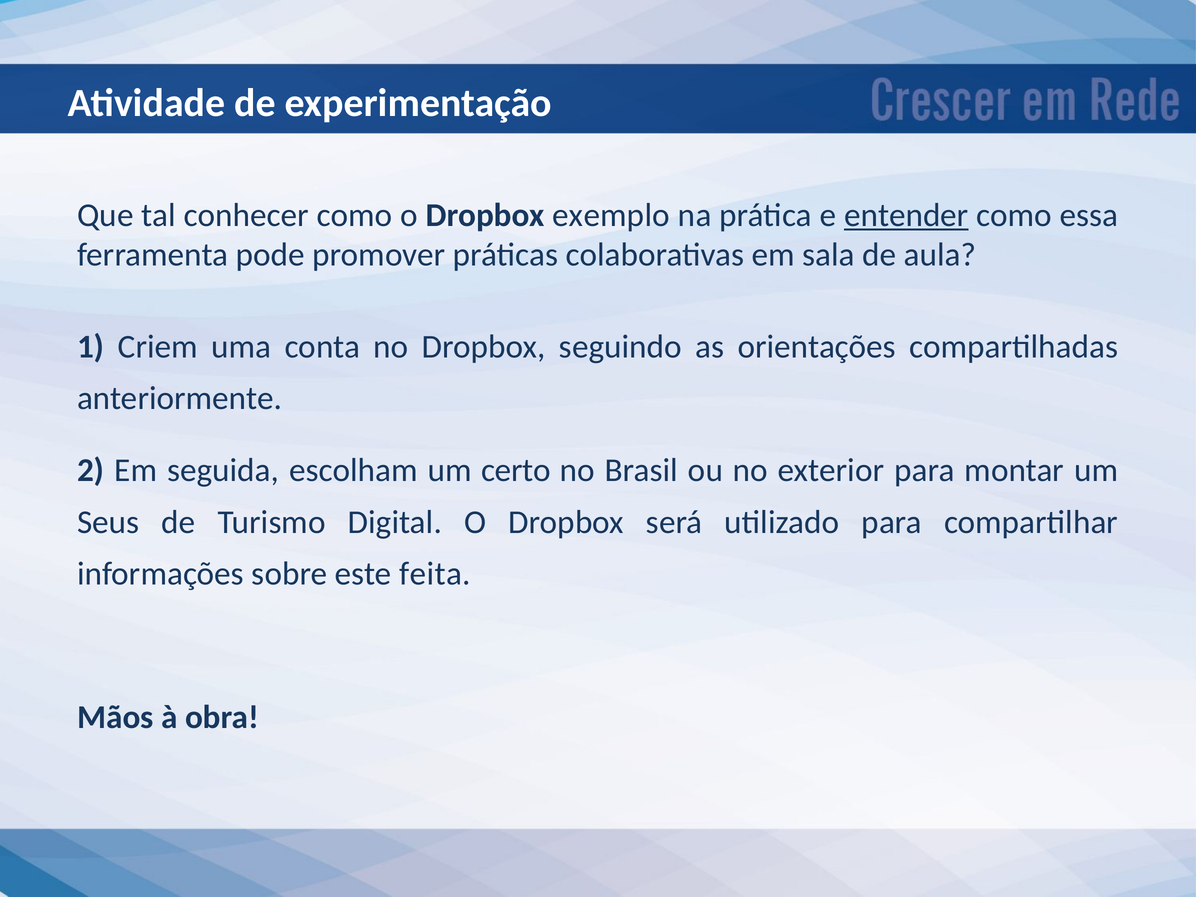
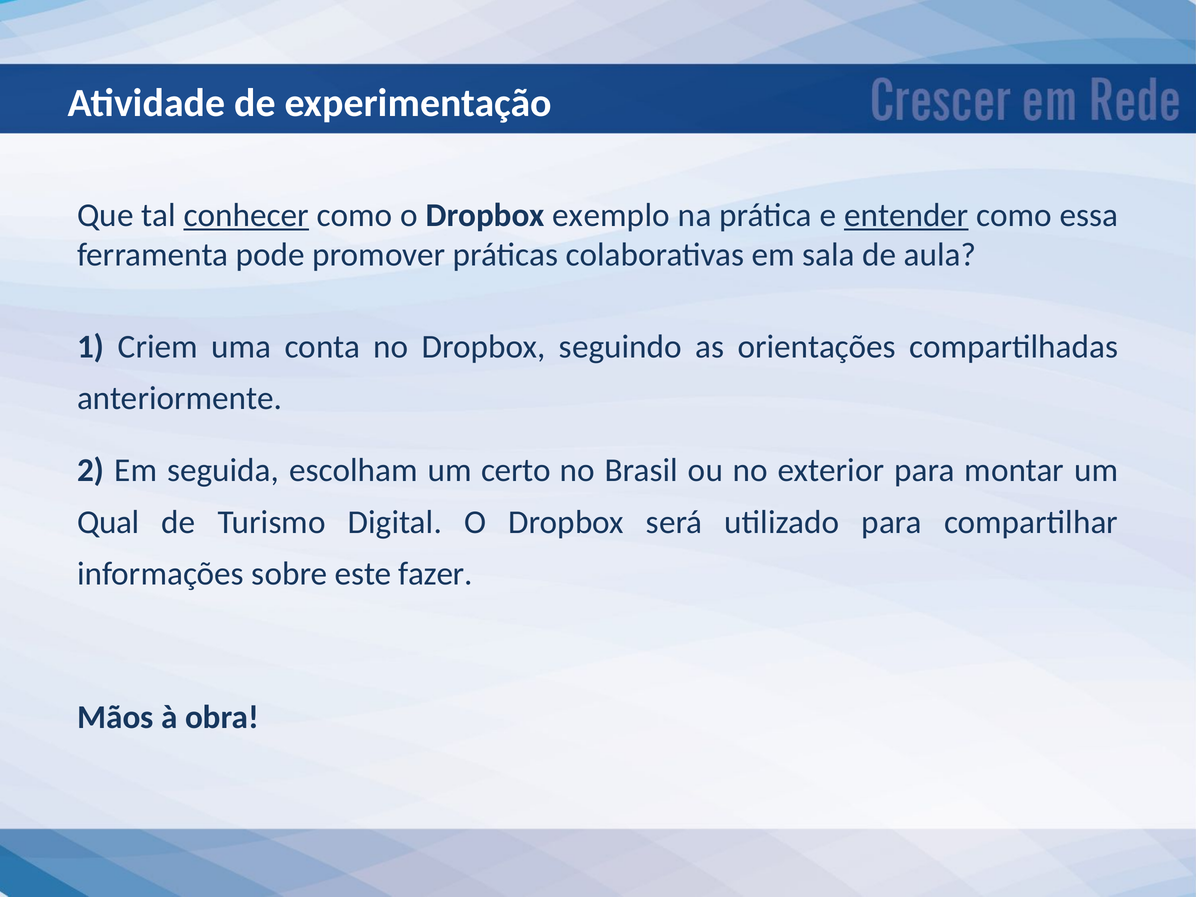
conhecer underline: none -> present (246, 215)
Seus: Seus -> Qual (108, 522)
feita: feita -> fazer (435, 574)
